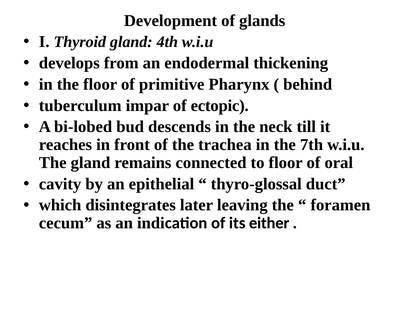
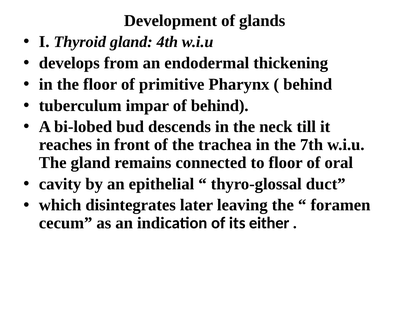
of ectopic: ectopic -> behind (220, 106)
